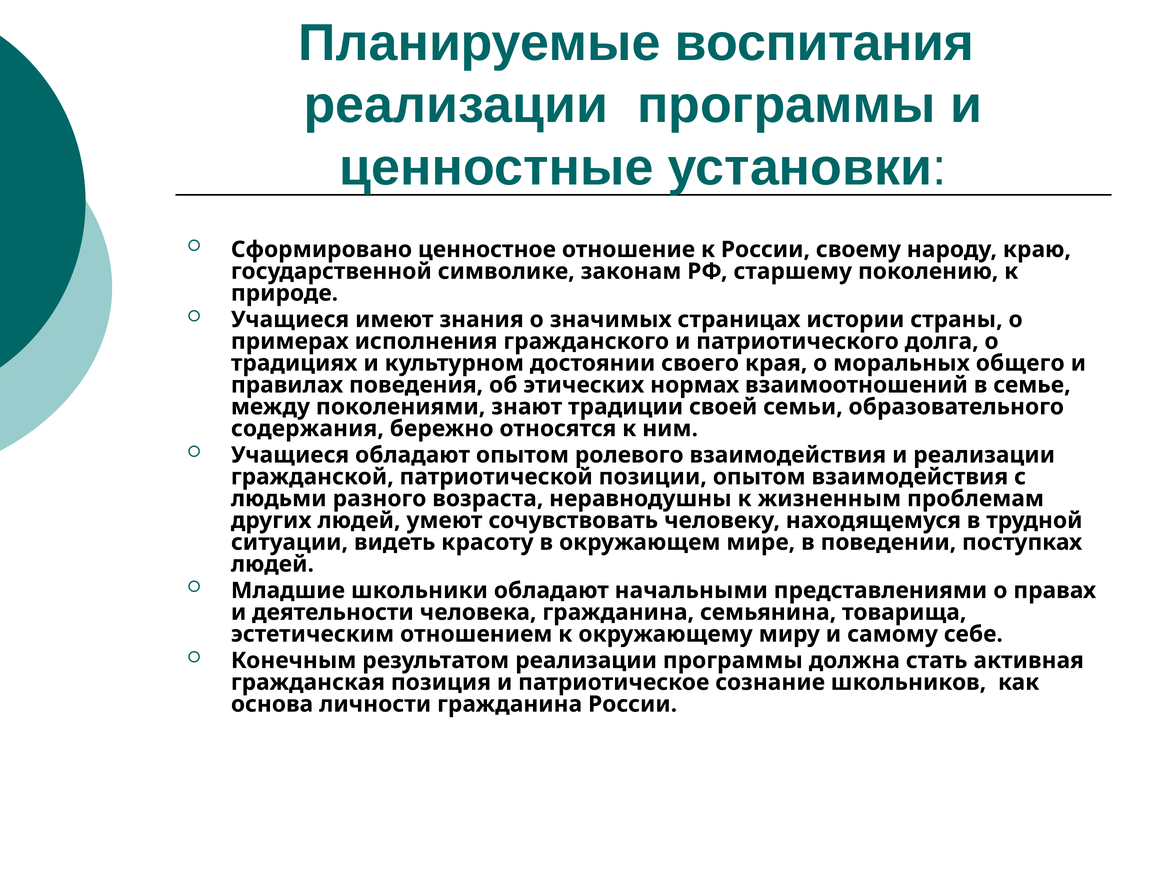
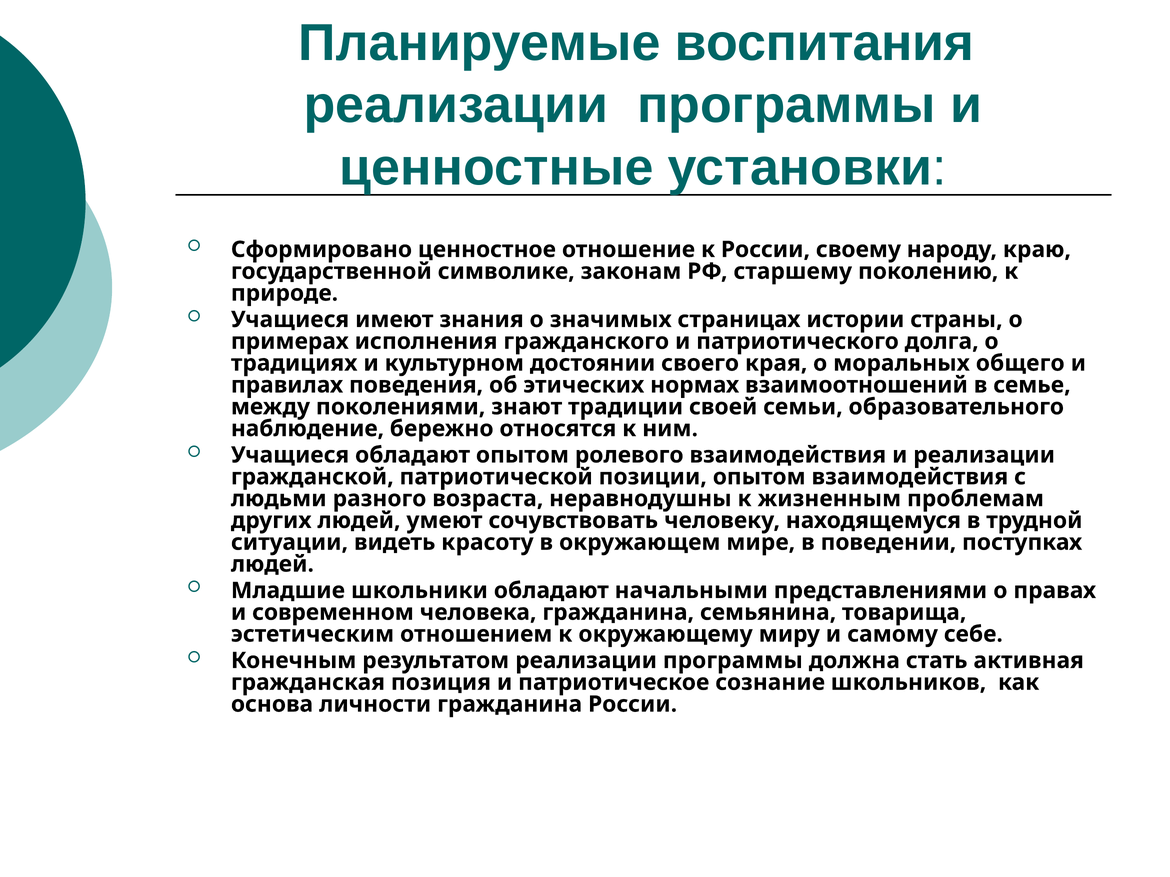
содержания: содержания -> наблюдение (307, 429)
деятельности: деятельности -> современном (333, 613)
